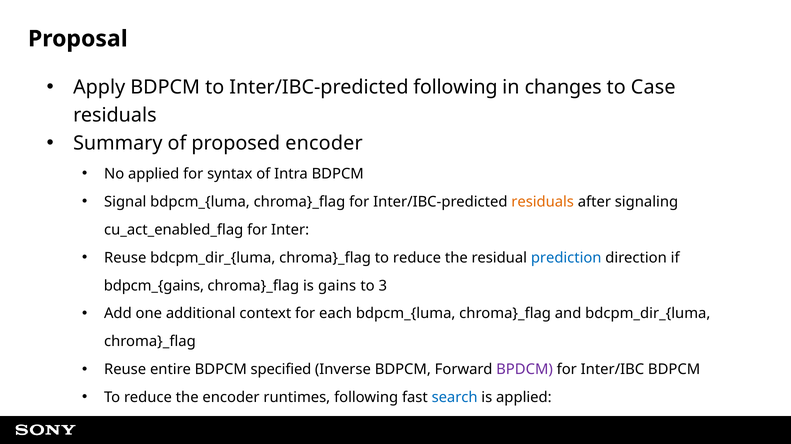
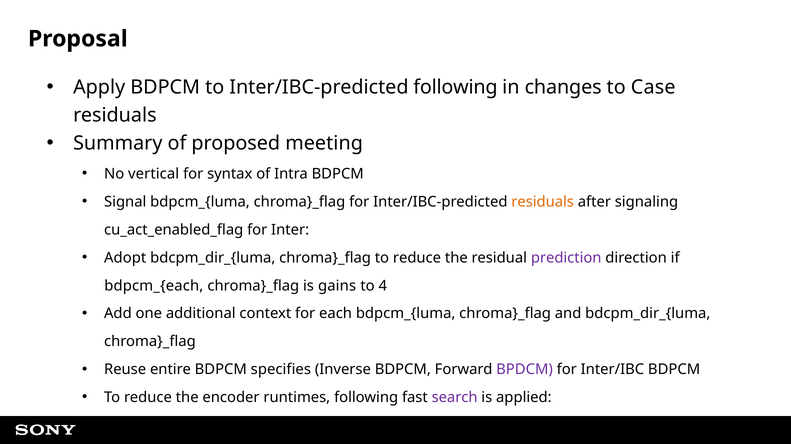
proposed encoder: encoder -> meeting (324, 144)
No applied: applied -> vertical (154, 174)
Reuse: Reuse -> Adopt (125, 258)
prediction colour: blue -> purple (566, 258)
bdpcm_{gains: bdpcm_{gains -> bdpcm_{each (154, 286)
3: 3 -> 4 (383, 286)
specified: specified -> specifies (281, 370)
search colour: blue -> purple (455, 398)
